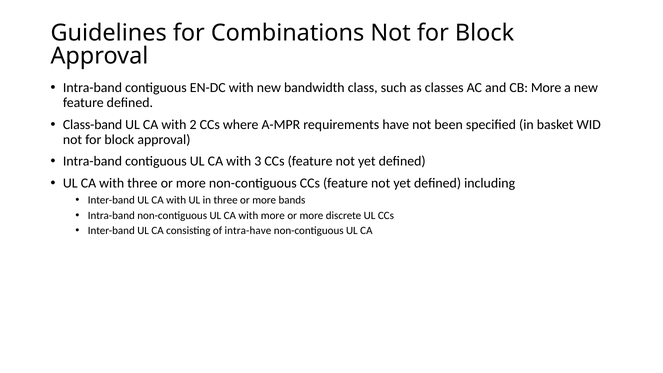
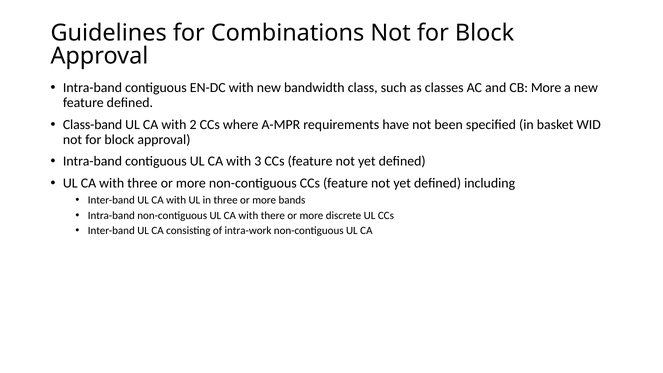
with more: more -> there (273, 215)
intra-have: intra-have -> intra-work (248, 231)
